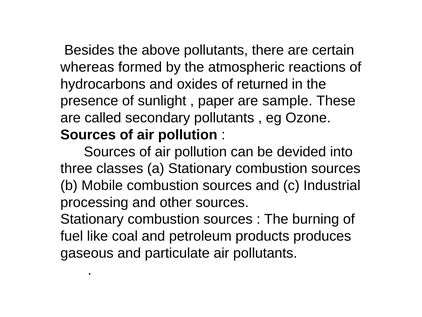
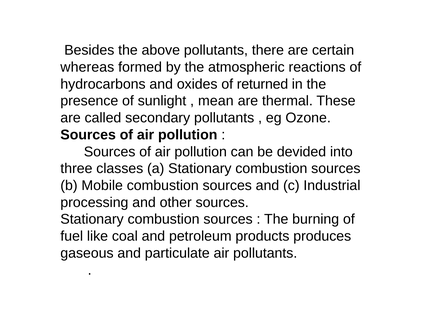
paper: paper -> mean (216, 101)
sample: sample -> thermal (287, 101)
